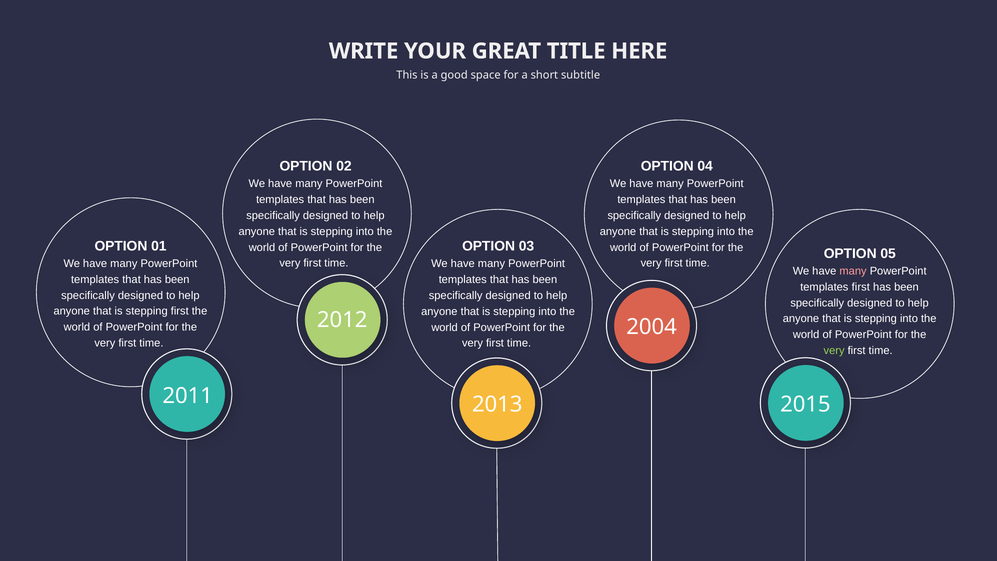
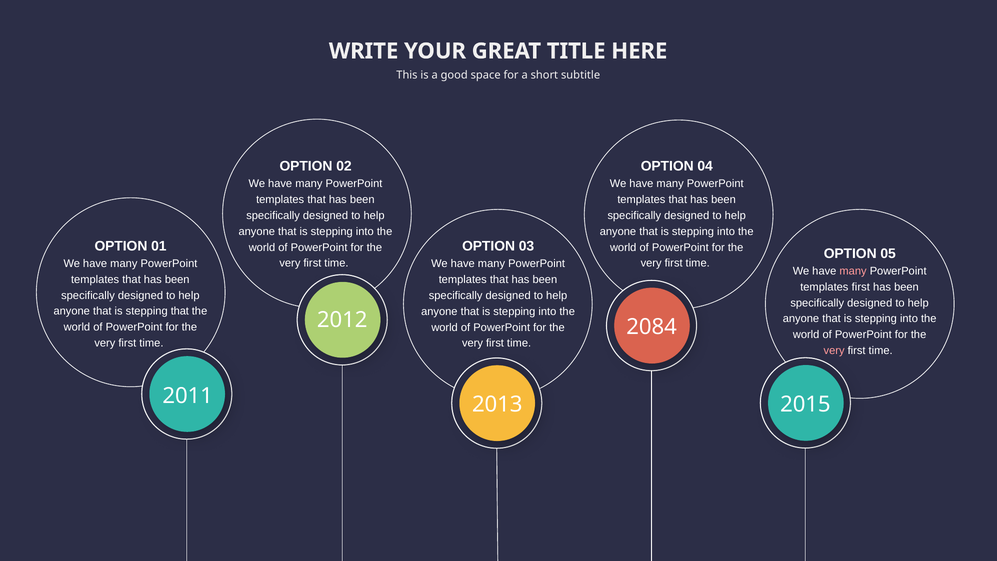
stepping first: first -> that (180, 311)
2004: 2004 -> 2084 (652, 327)
very colour: light green -> pink (834, 350)
